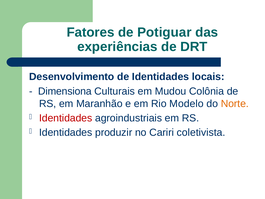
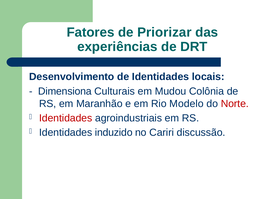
Potiguar: Potiguar -> Priorizar (164, 32)
Norte colour: orange -> red (235, 104)
produzir: produzir -> induzido (114, 132)
coletivista: coletivista -> discussão (201, 132)
